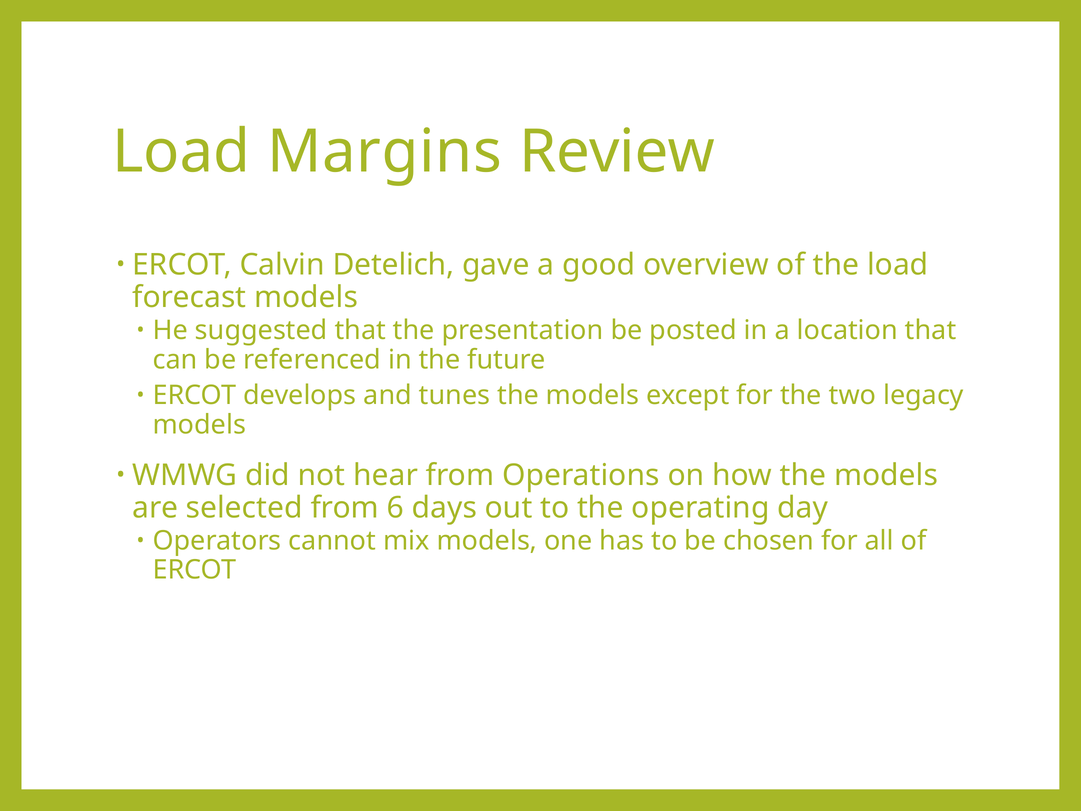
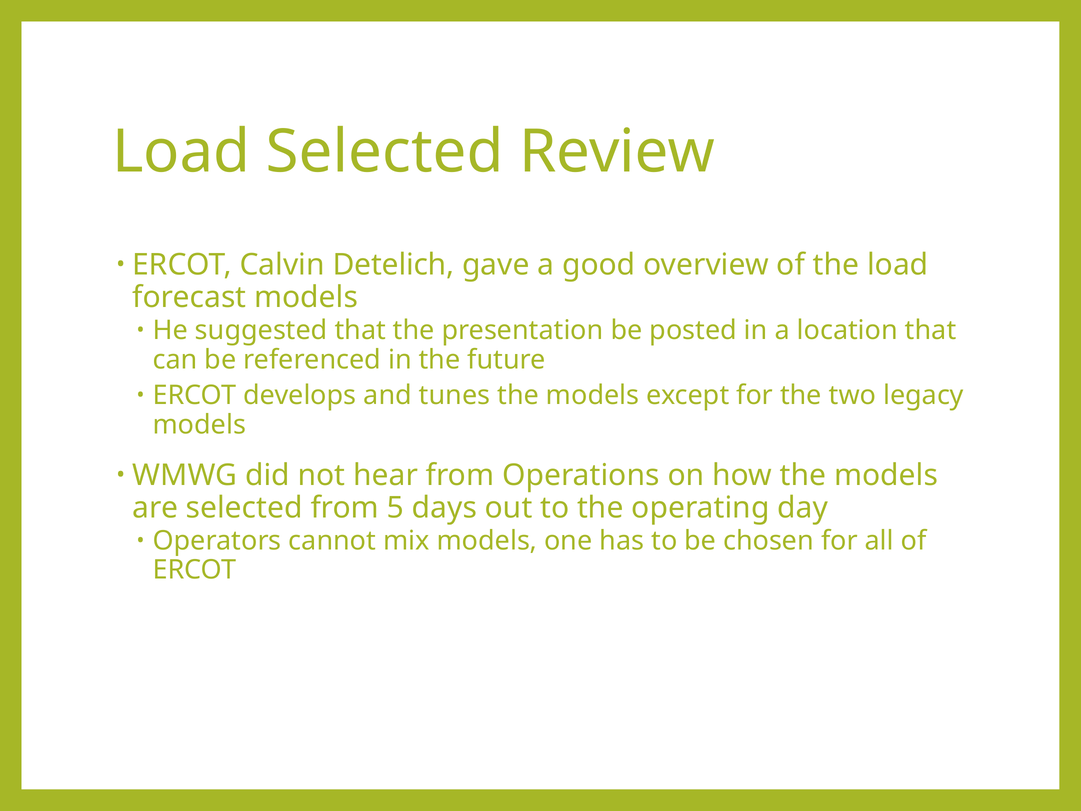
Load Margins: Margins -> Selected (385, 152)
6: 6 -> 5 (395, 507)
